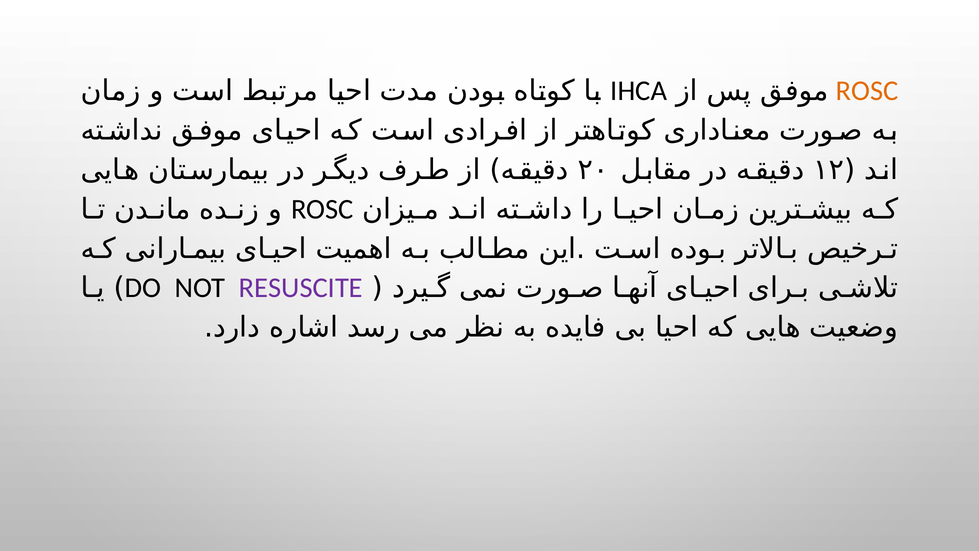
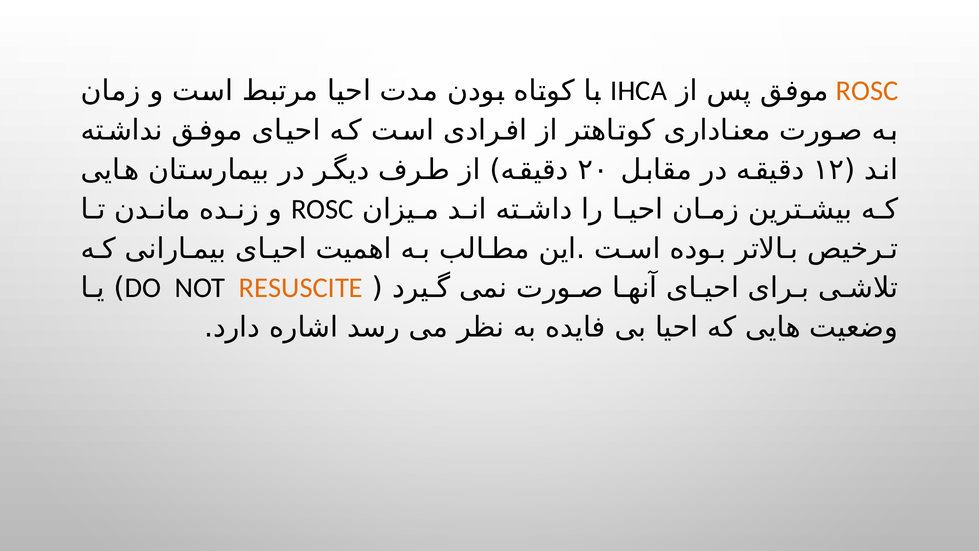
RESUSCITE colour: purple -> orange (301, 288)
